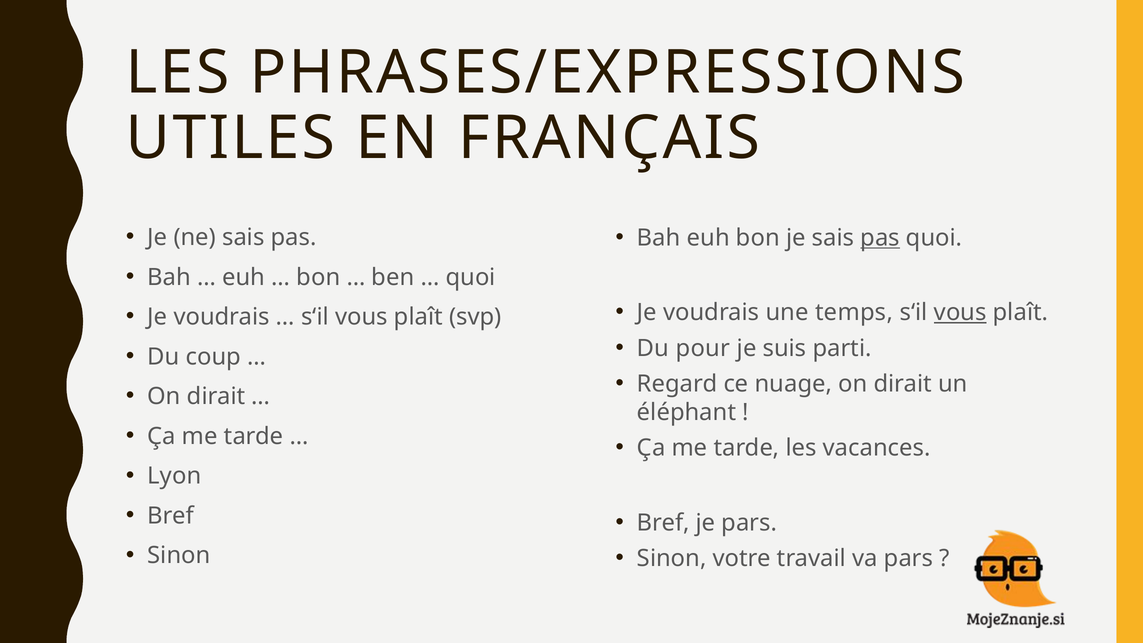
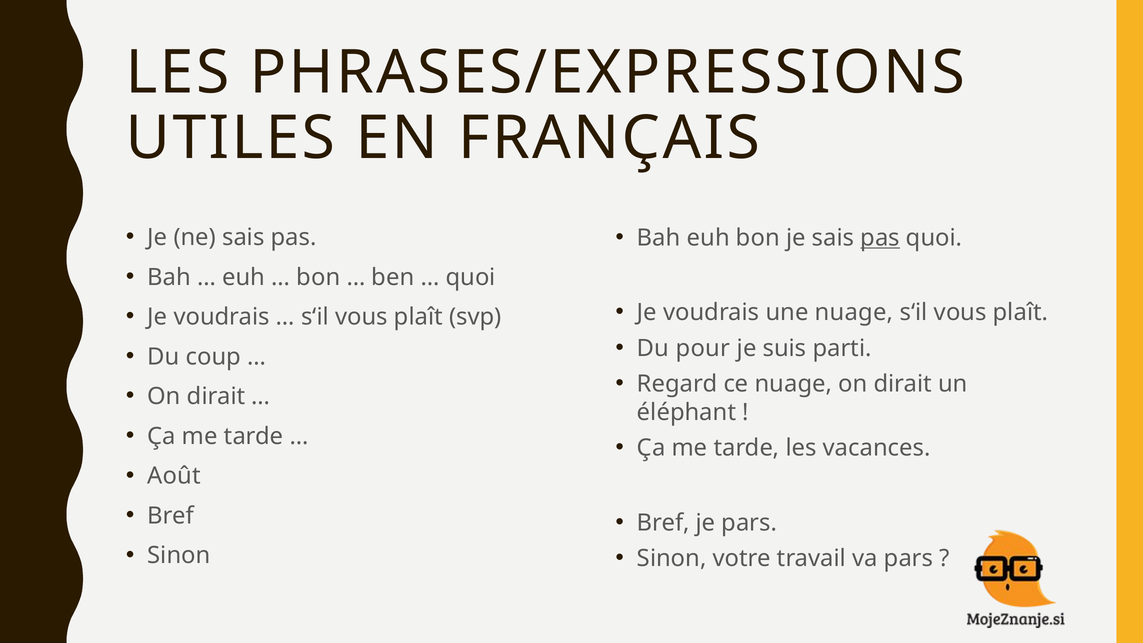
une temps: temps -> nuage (854, 312)
vous underline: present -> none (960, 312)
Lyon: Lyon -> Août (174, 476)
